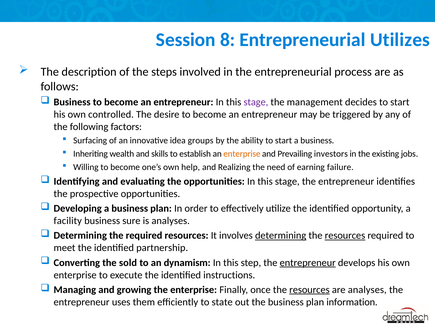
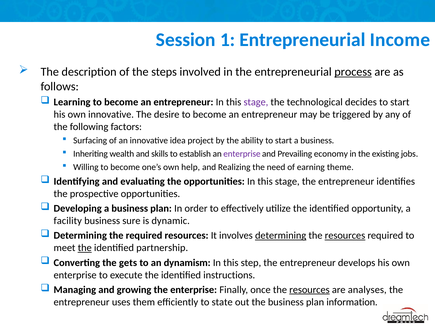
8: 8 -> 1 (228, 40)
Utilizes: Utilizes -> Income (400, 40)
process underline: none -> present (353, 72)
Business: Business -> Learning (72, 102)
management: management -> technological (315, 102)
own controlled: controlled -> innovative (111, 115)
groups: groups -> project (201, 141)
enterprise colour: orange -> purple (242, 154)
investors: investors -> economy (331, 154)
failure: failure -> theme (340, 167)
is analyses: analyses -> dynamic (171, 221)
the underline: none -> present (85, 248)
sold: sold -> gets (128, 263)
entrepreneur underline: present -> none (308, 263)
